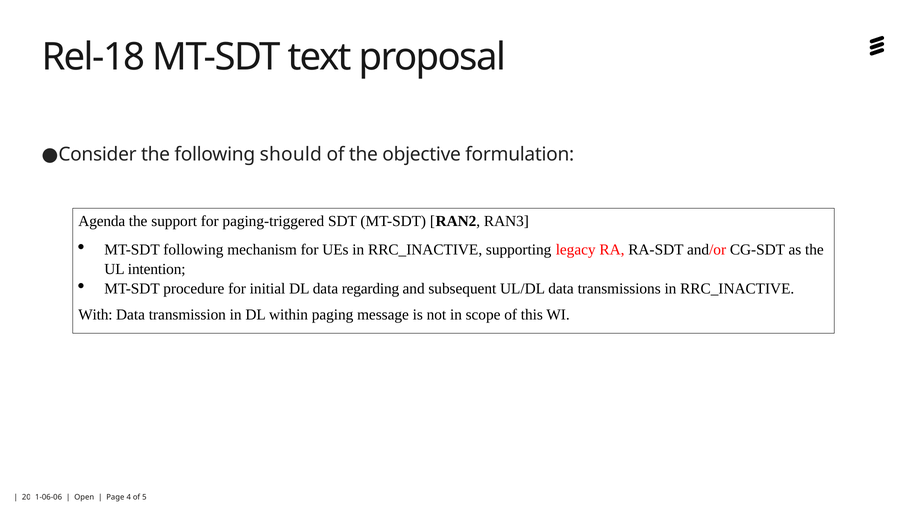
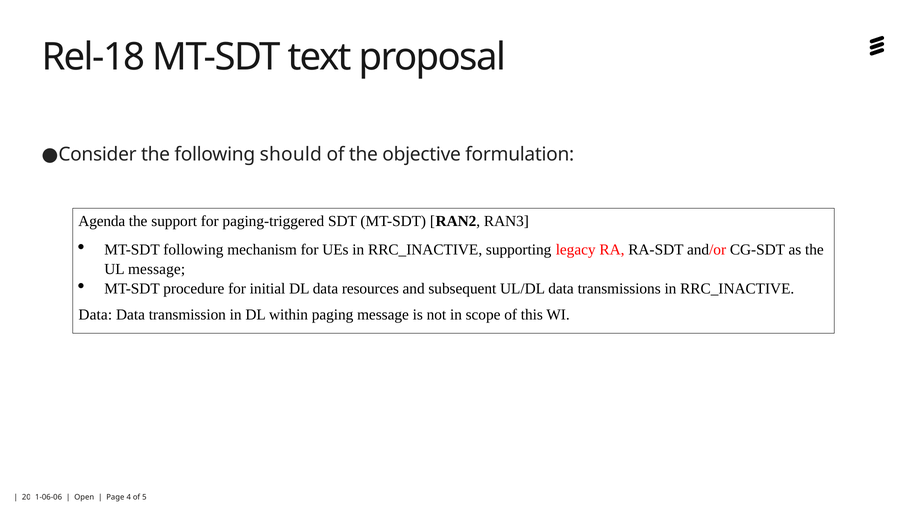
UL intention: intention -> message (157, 269)
regarding: regarding -> resources (370, 289)
With: With -> Data (95, 315)
